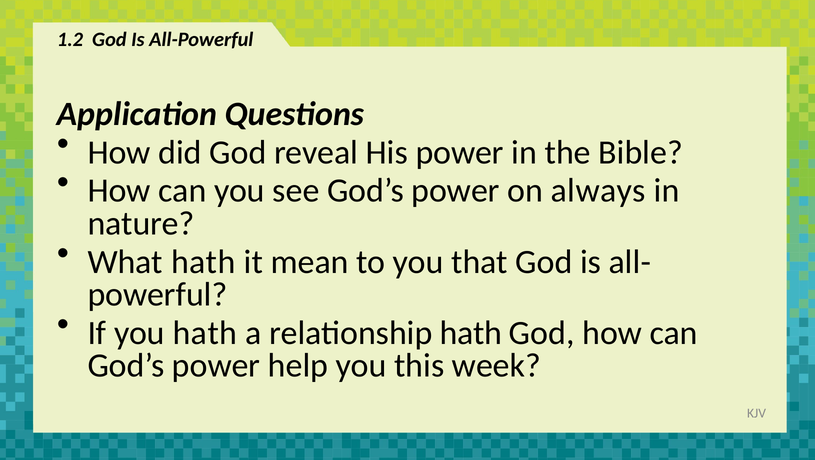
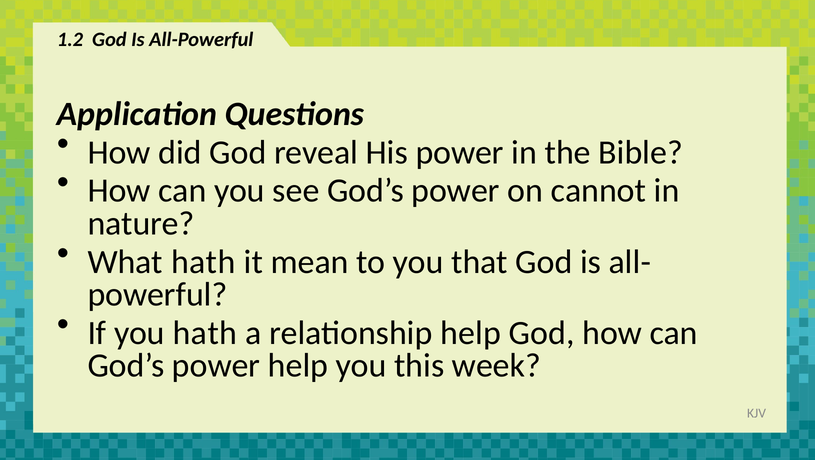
always: always -> cannot (598, 191)
relationship hath: hath -> help (471, 333)
